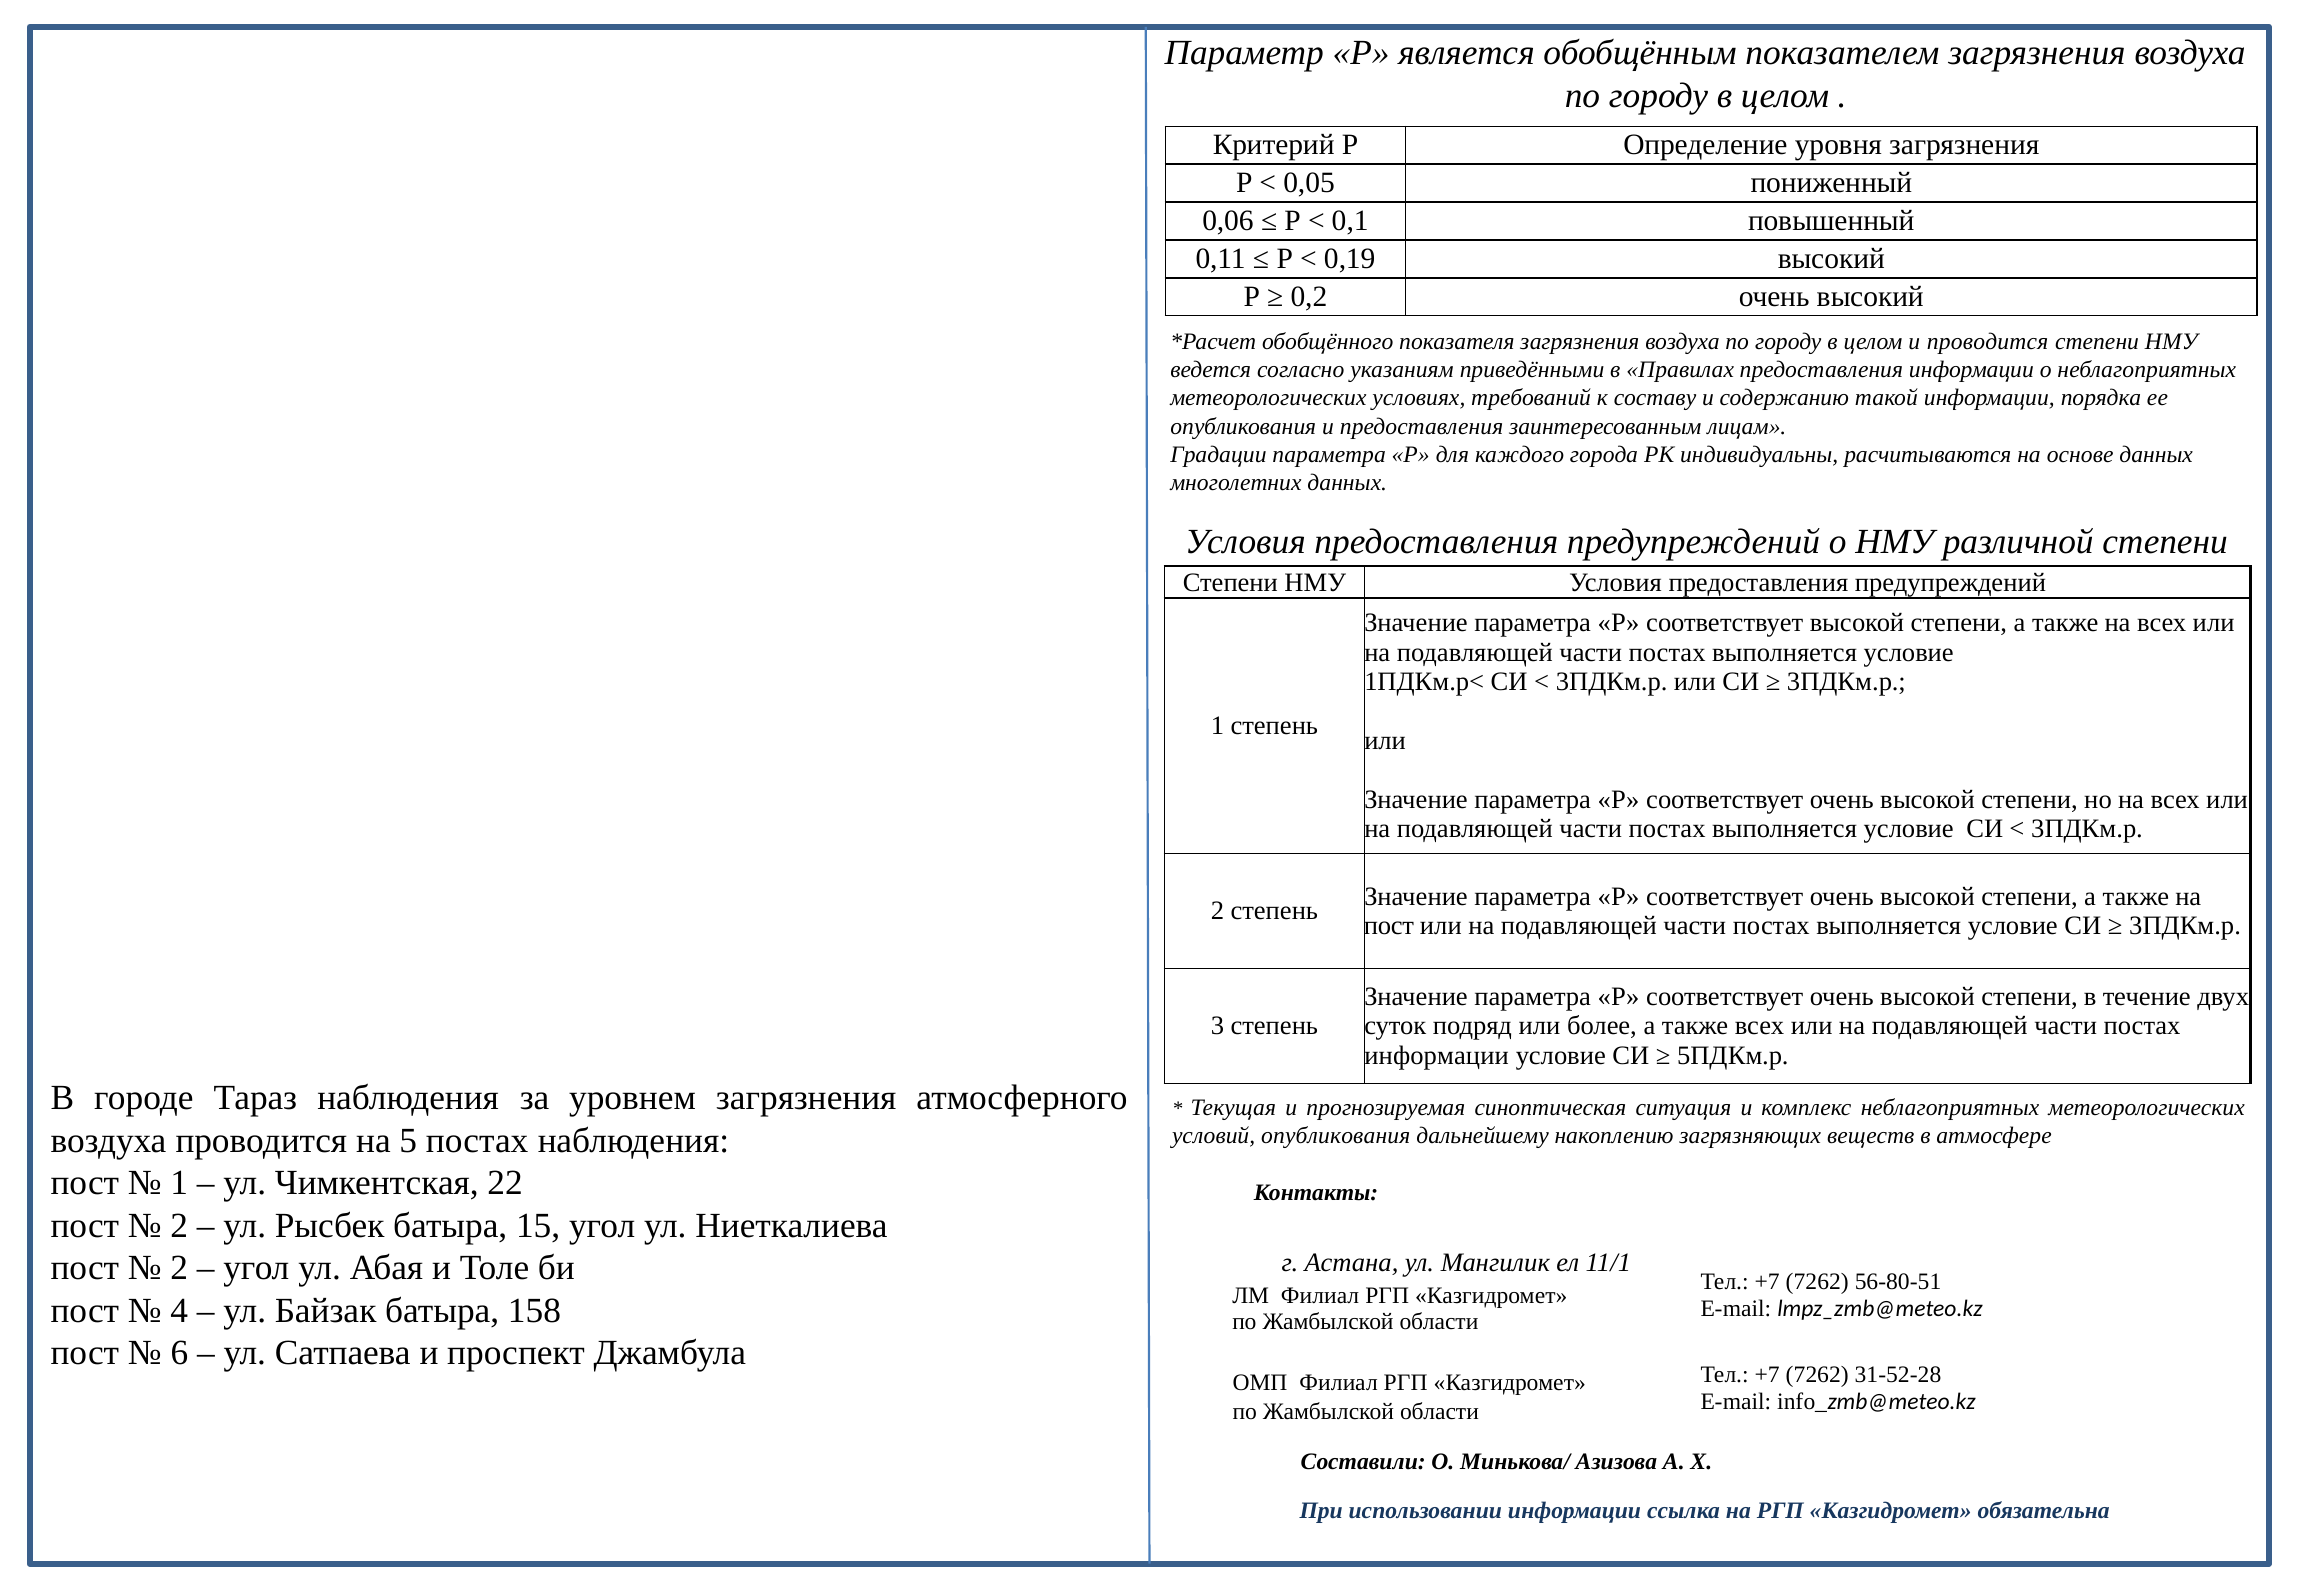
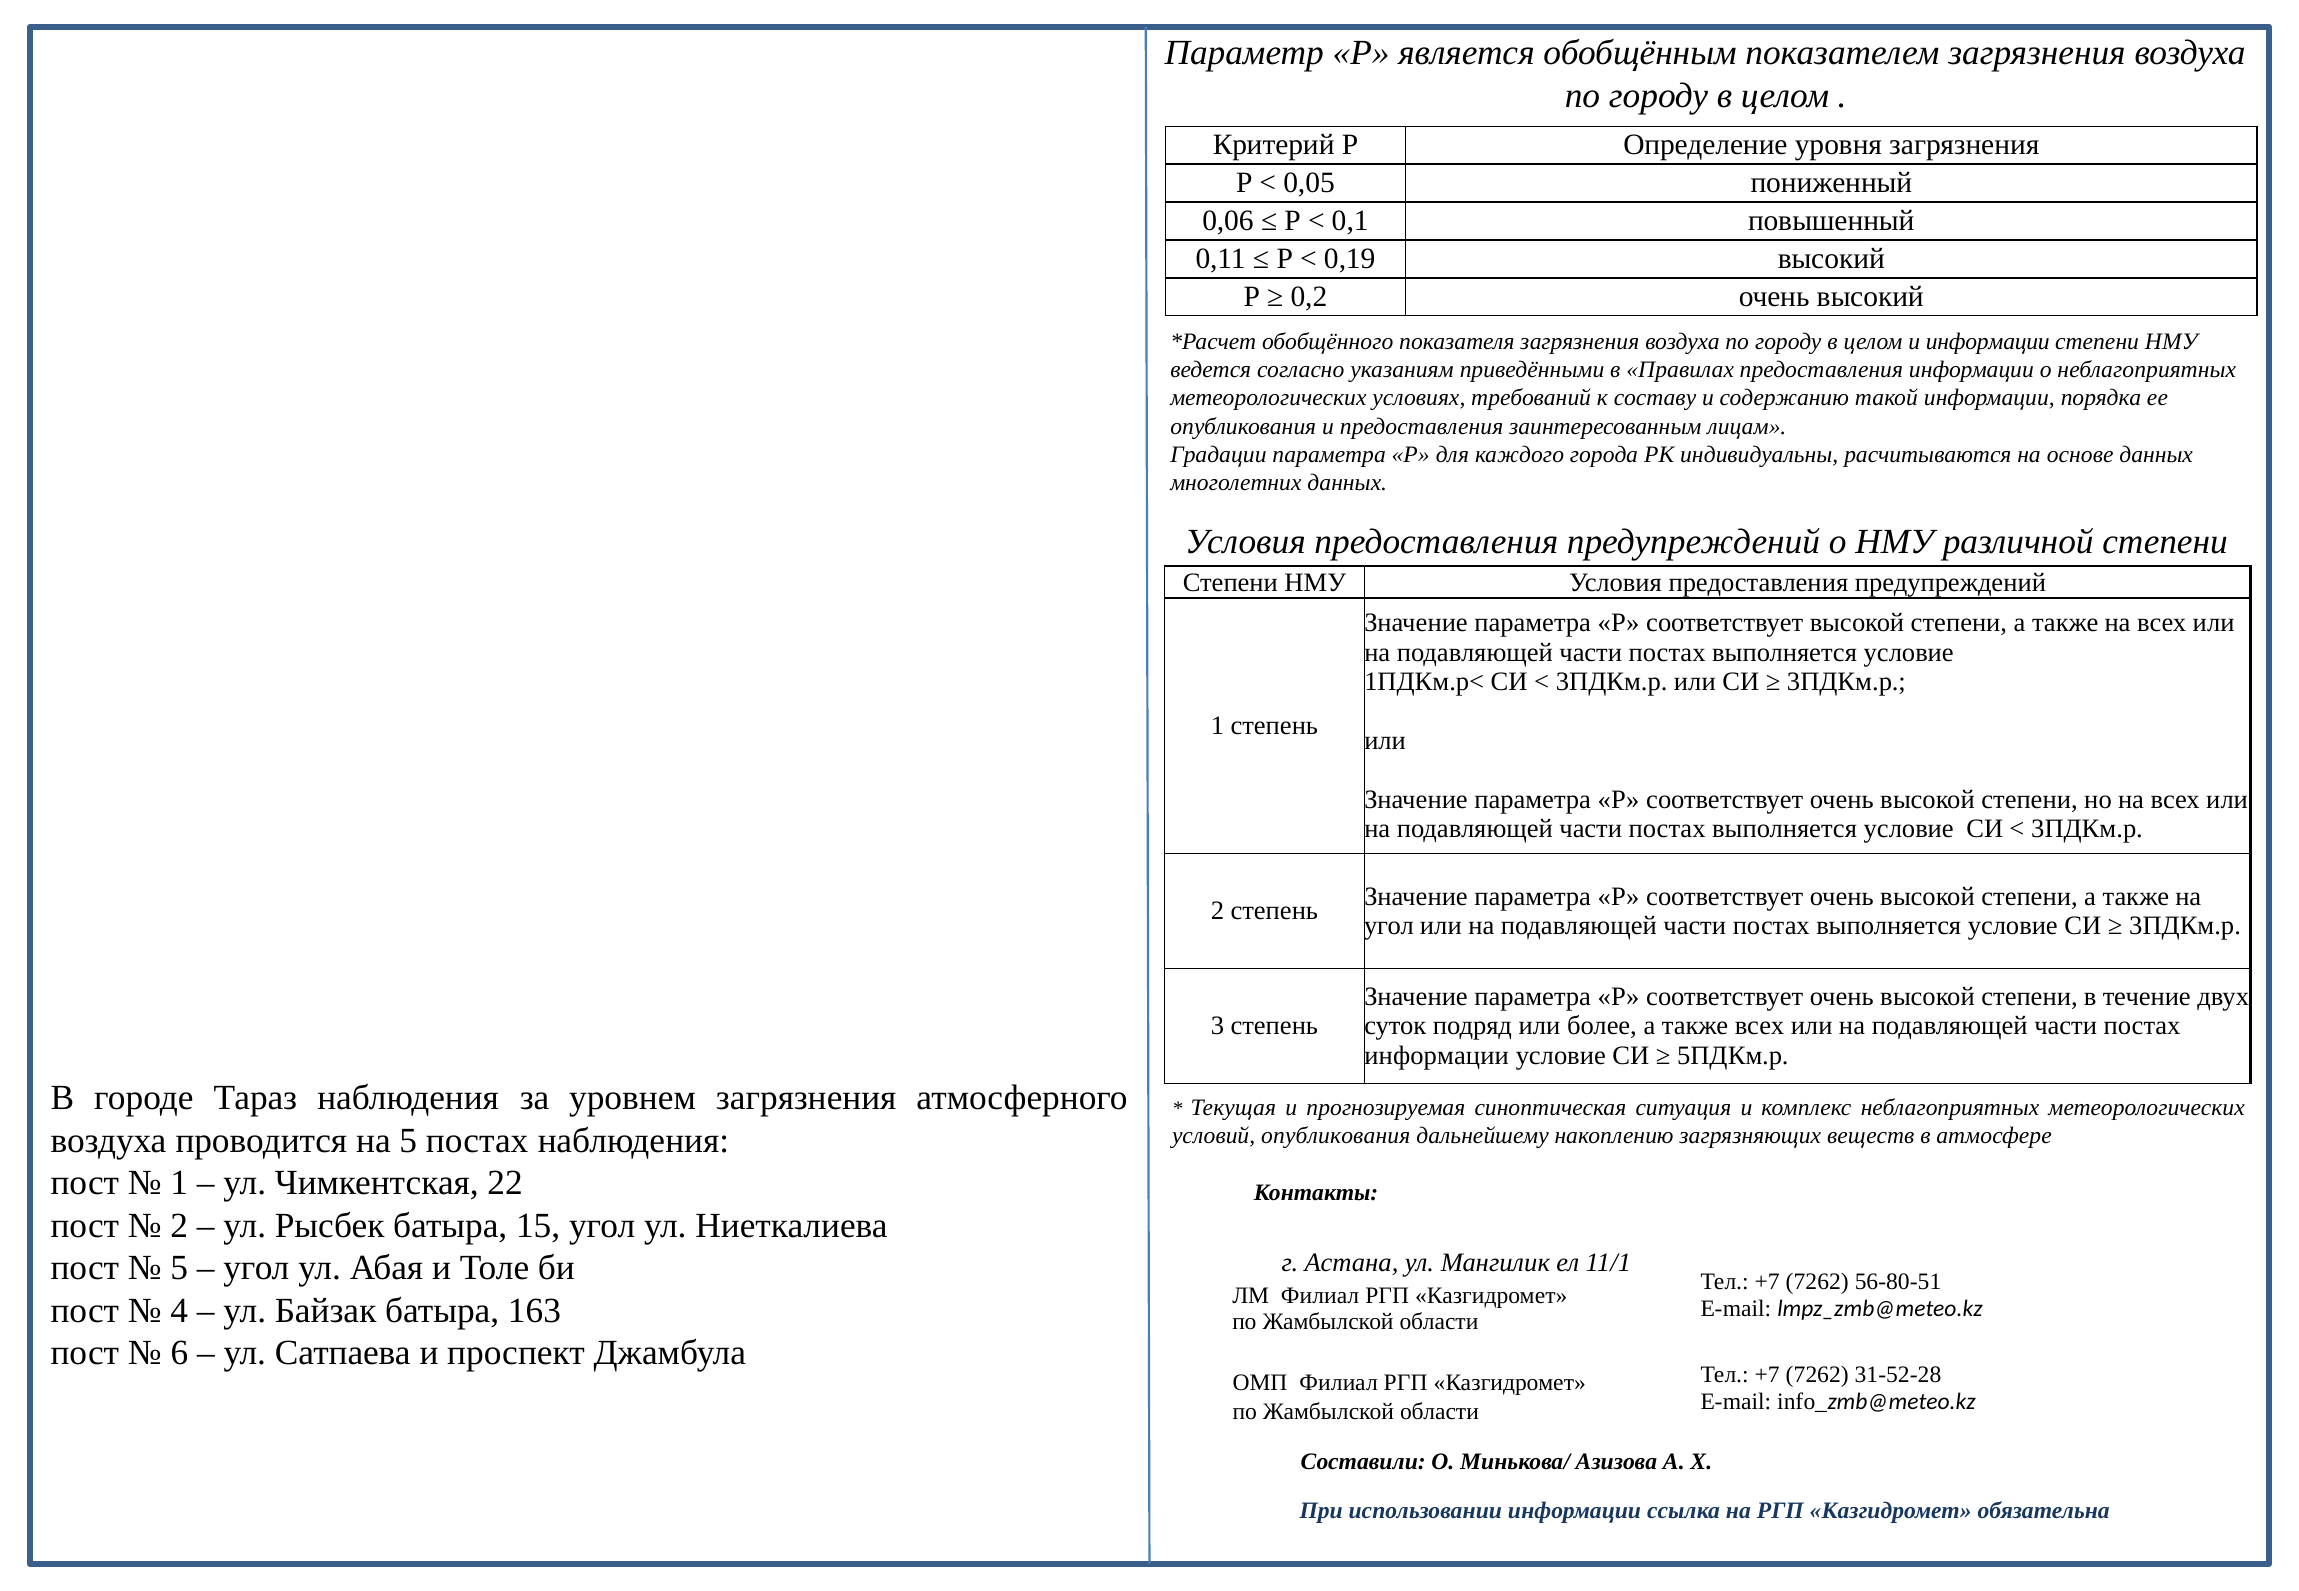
и проводится: проводится -> информации (1988, 342)
пост: пост -> угол (1389, 926)
2: 2 -> 5 (179, 1268)
158: 158 -> 163 (534, 1311)
